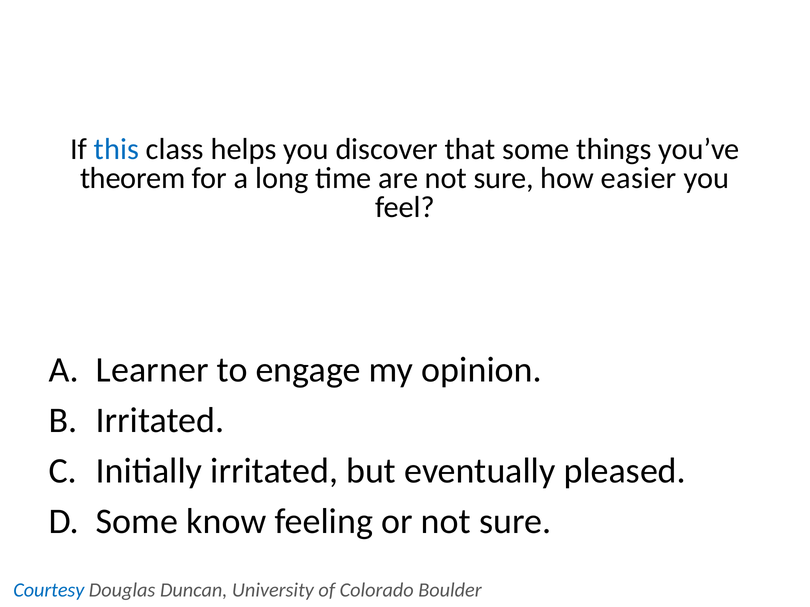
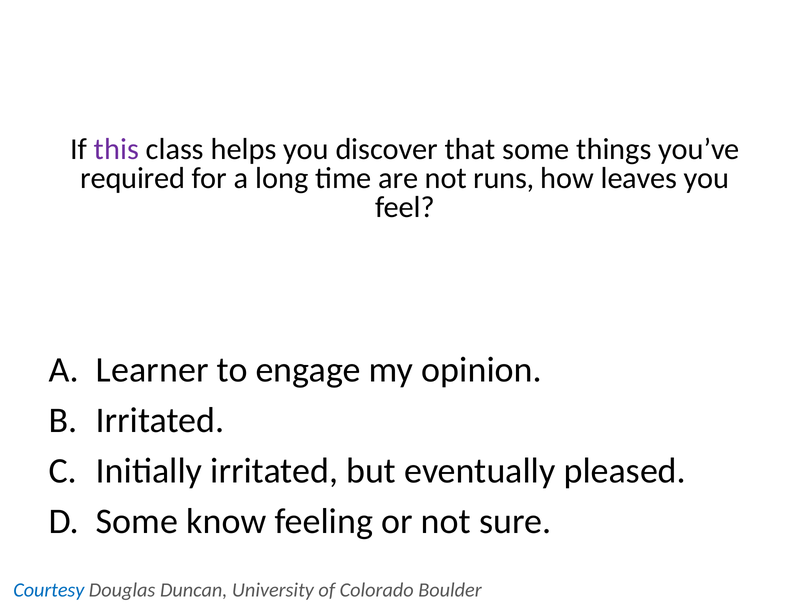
this colour: blue -> purple (116, 149)
theorem: theorem -> required (133, 178)
are not sure: sure -> runs (504, 178)
easier: easier -> leaves (639, 178)
